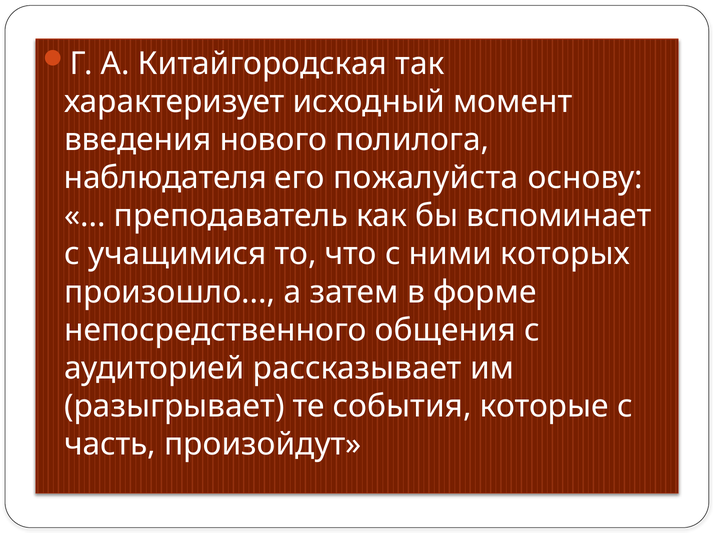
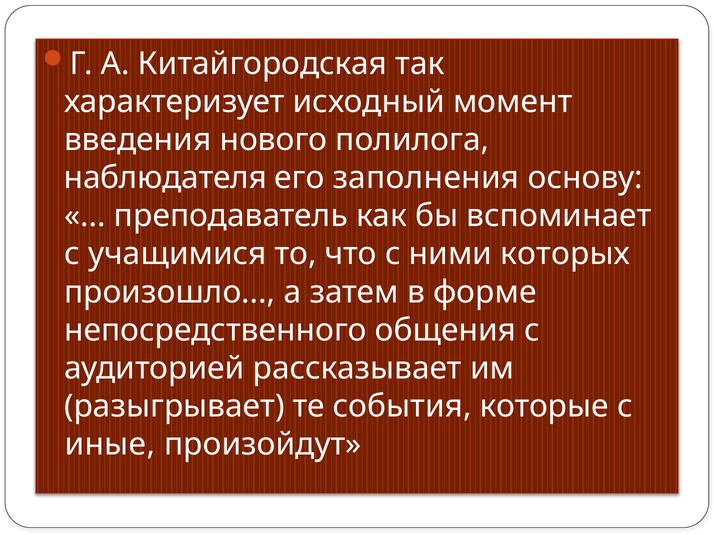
пожалуйста: пожалуйста -> заполнения (426, 178)
часть: часть -> иные (110, 445)
